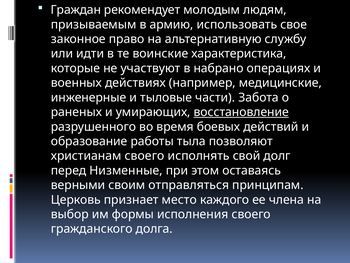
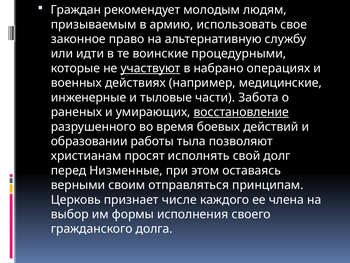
характеристика: характеристика -> процедурными (239, 54)
участвуют underline: none -> present (150, 68)
образование: образование -> образовании (89, 141)
христианам своего: своего -> просят (145, 156)
место: место -> числе (179, 199)
